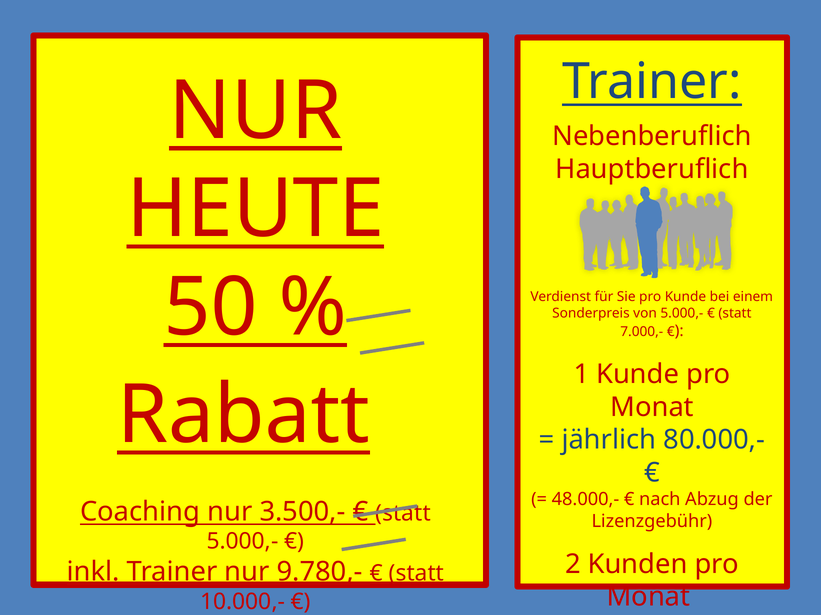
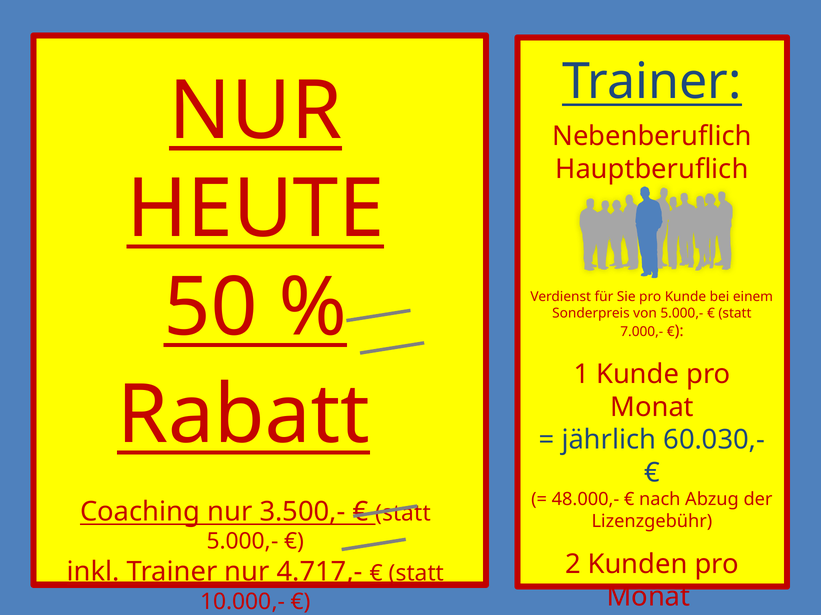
80.000,-: 80.000,- -> 60.030,- (714, 440)
9.780,-: 9.780,- -> 4.717,- (320, 572)
